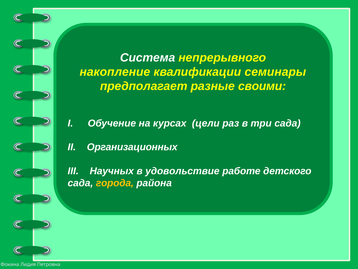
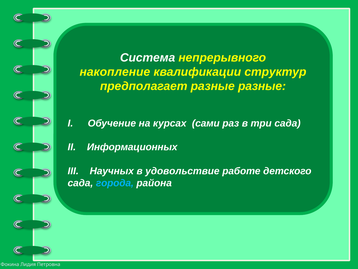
семинары: семинары -> структур (275, 72)
разные своими: своими -> разные (262, 86)
цели: цели -> сами (206, 123)
Организационных: Организационных -> Информационных (132, 147)
города colour: yellow -> light blue (115, 183)
